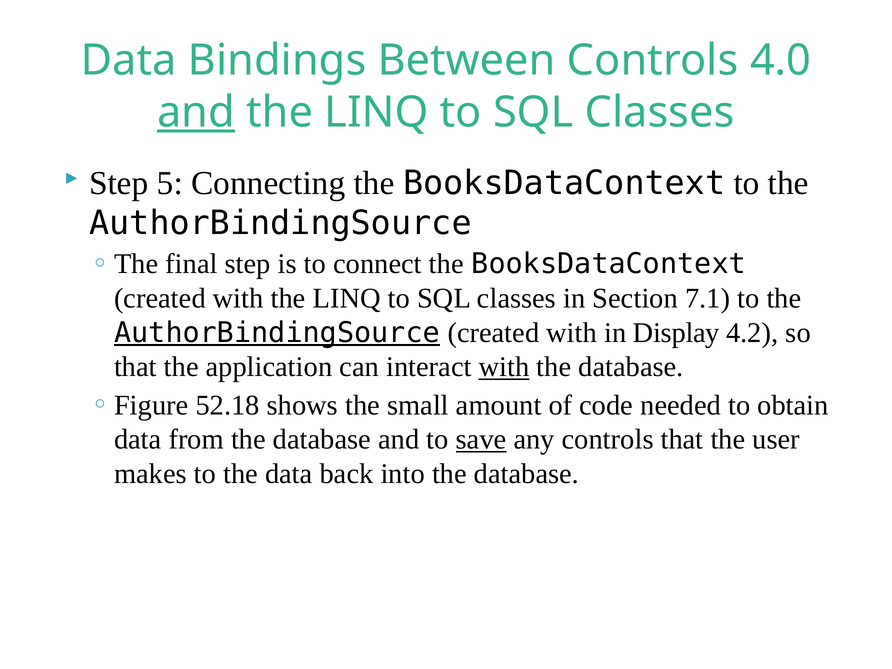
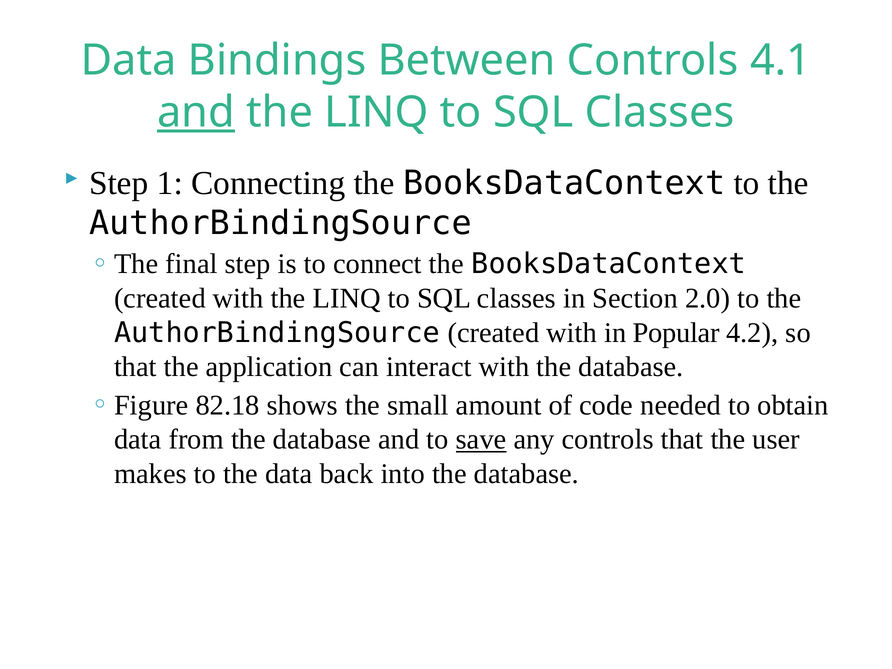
4.0: 4.0 -> 4.1 (781, 60)
5: 5 -> 1 (170, 183)
7.1: 7.1 -> 2.0 (708, 298)
AuthorBindingSource underline: present -> none (277, 333)
Display: Display -> Popular (676, 333)
with underline: present -> none (504, 367)
52.18: 52.18 -> 82.18 (228, 405)
